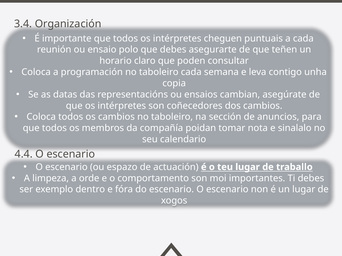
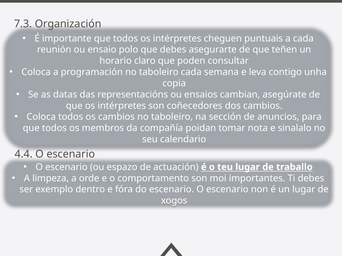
3.4: 3.4 -> 7.3 (23, 24)
